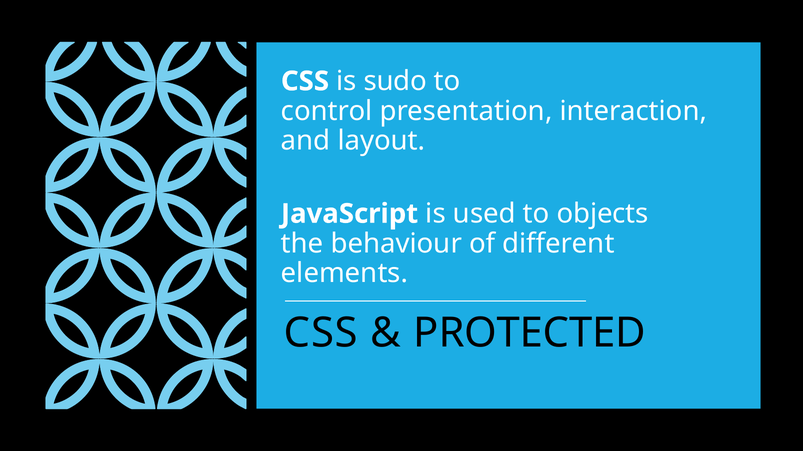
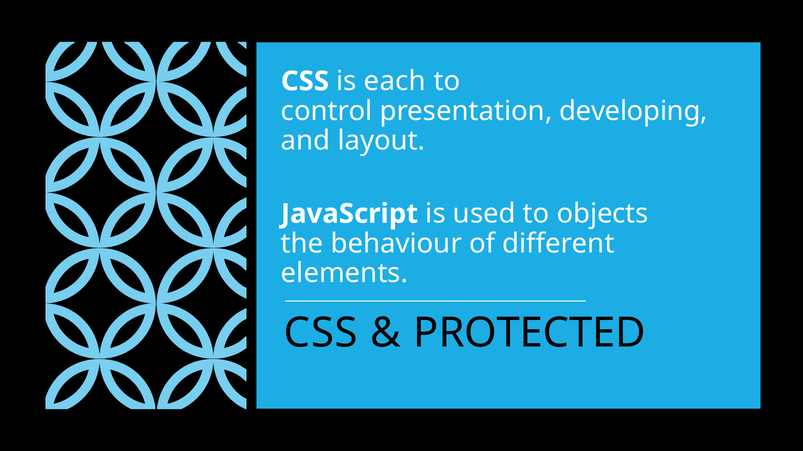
sudo: sudo -> each (395, 81)
interaction: interaction -> developing (633, 111)
